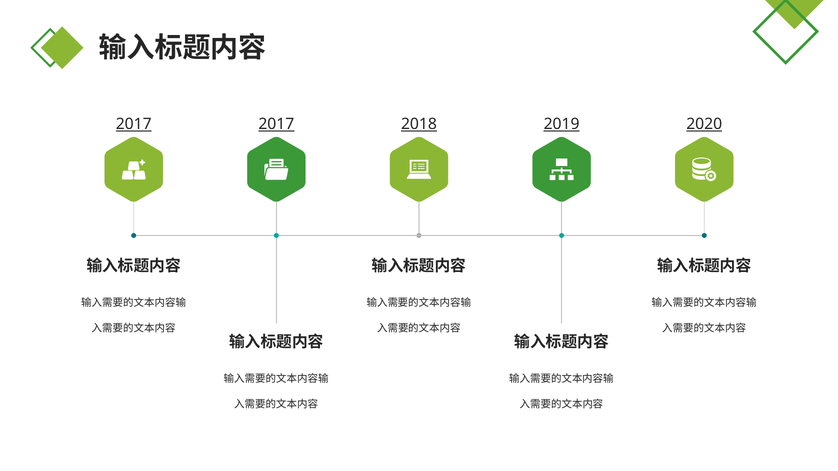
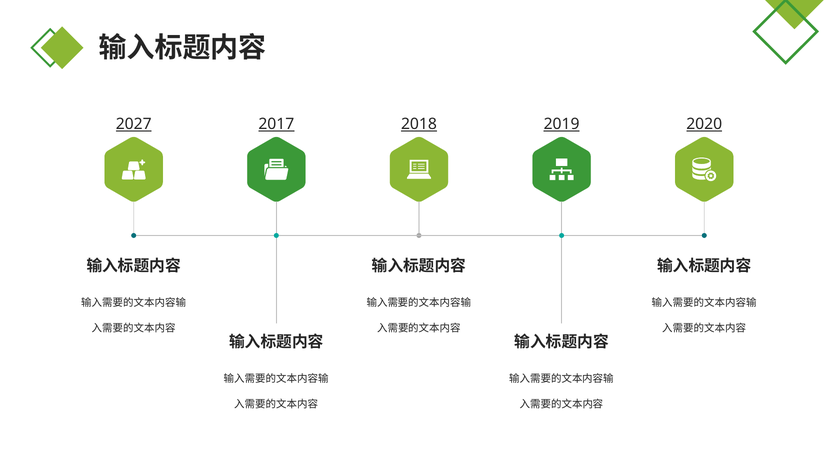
2017: 2017 -> 2027 (134, 124)
